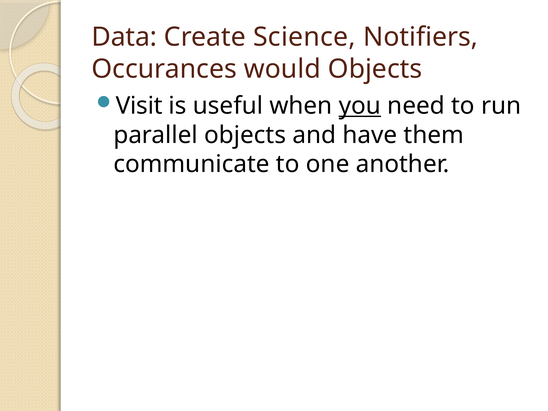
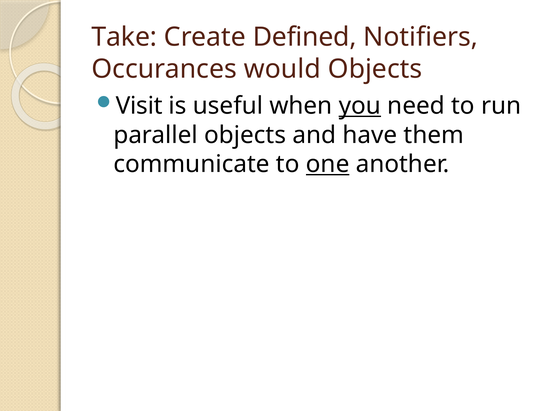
Data: Data -> Take (124, 37)
Science: Science -> Defined (305, 37)
one underline: none -> present (328, 164)
